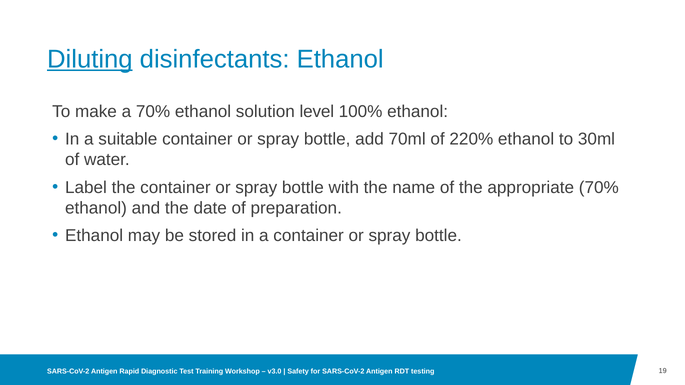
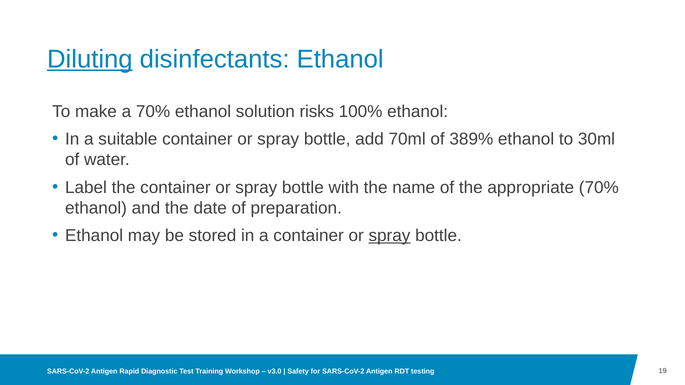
level: level -> risks (317, 112)
220%: 220% -> 389% (471, 139)
spray underline: none -> present (389, 236)
